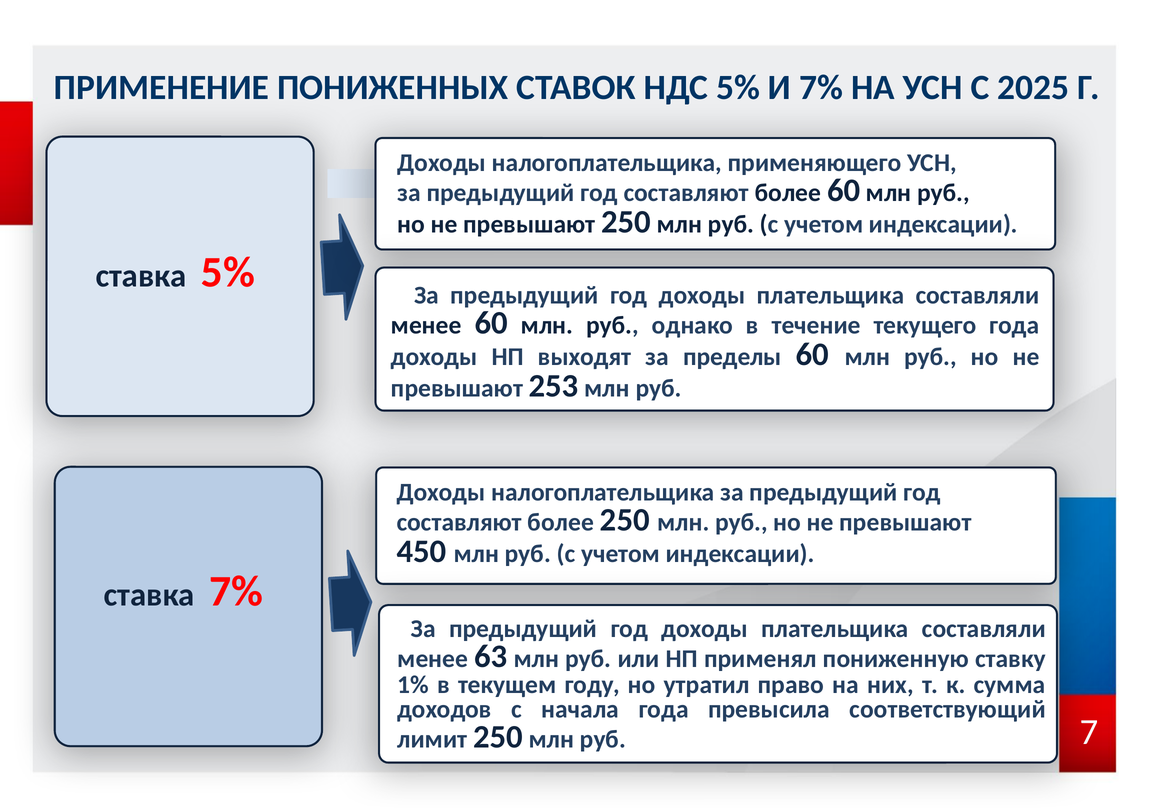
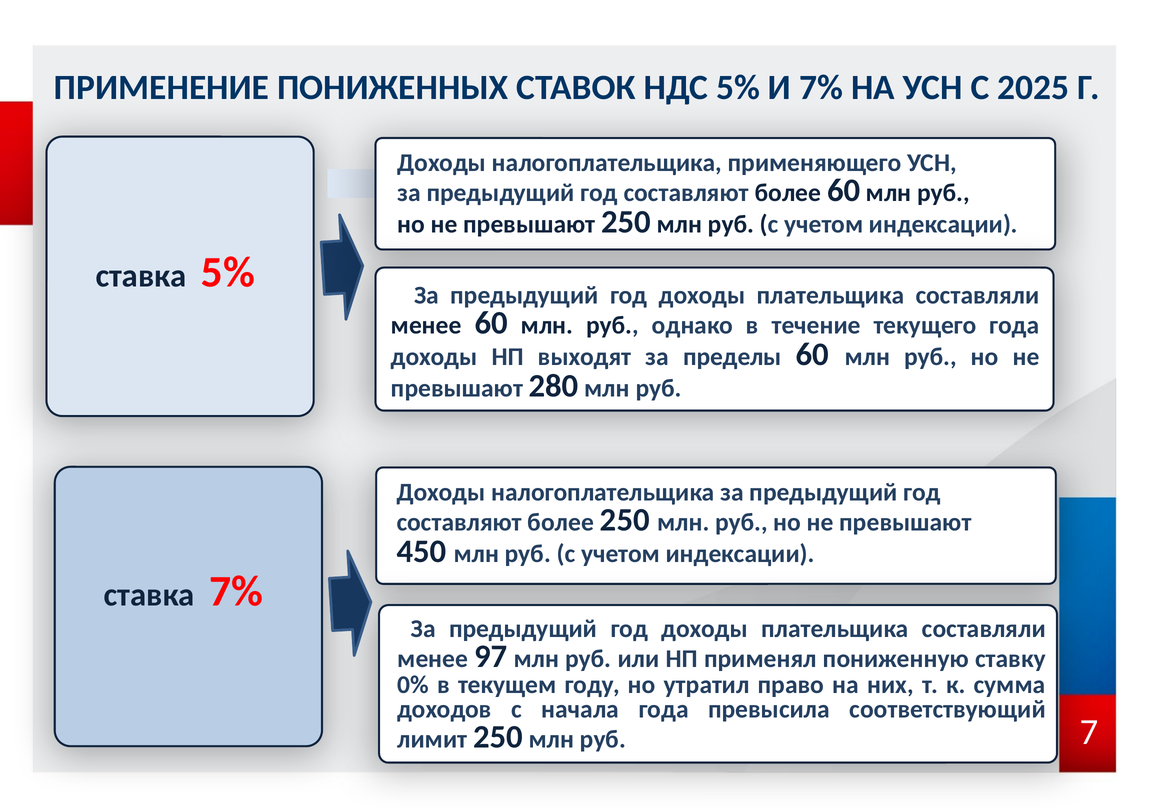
253: 253 -> 280 (554, 386)
63: 63 -> 97 (491, 657)
1%: 1% -> 0% (413, 685)
